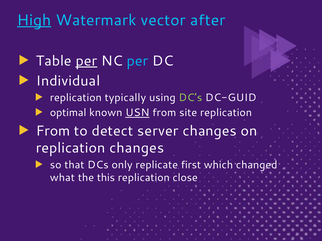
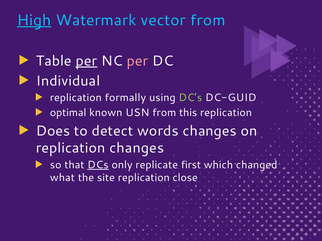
vector after: after -> from (208, 20)
per colour: light blue -> pink (137, 61)
typically: typically -> formally (125, 98)
USN underline: present -> none (137, 113)
site: site -> this (188, 113)
From: From -> Does (53, 131)
server: server -> words (158, 131)
DCs underline: none -> present (98, 165)
this: this -> site (106, 178)
